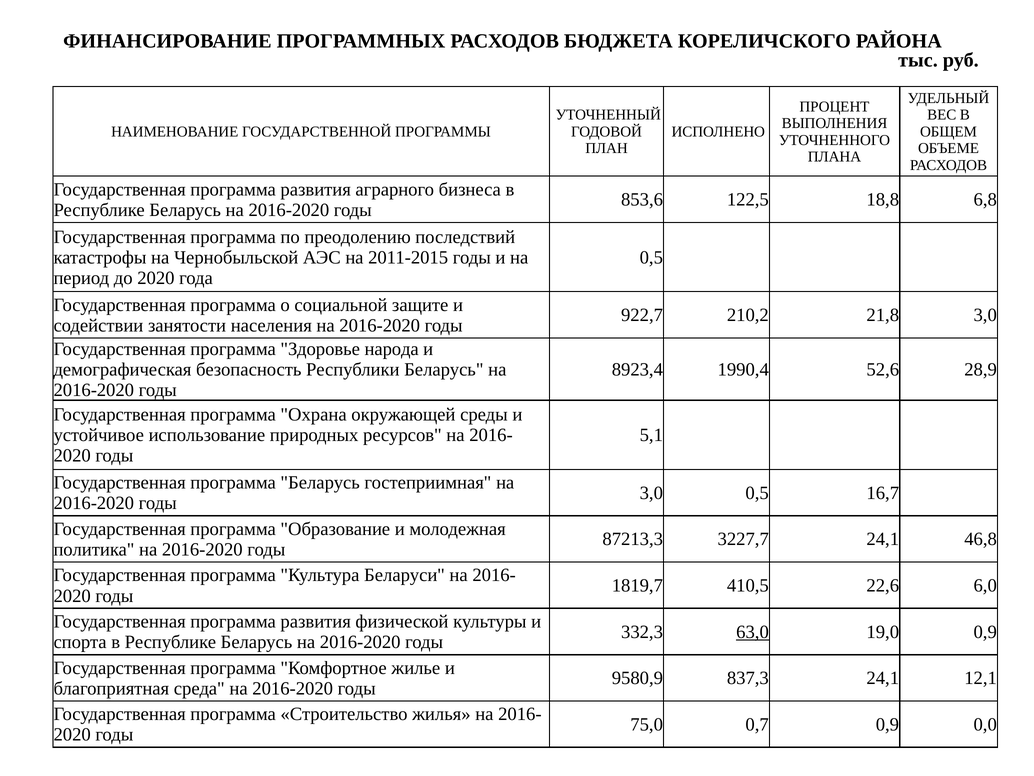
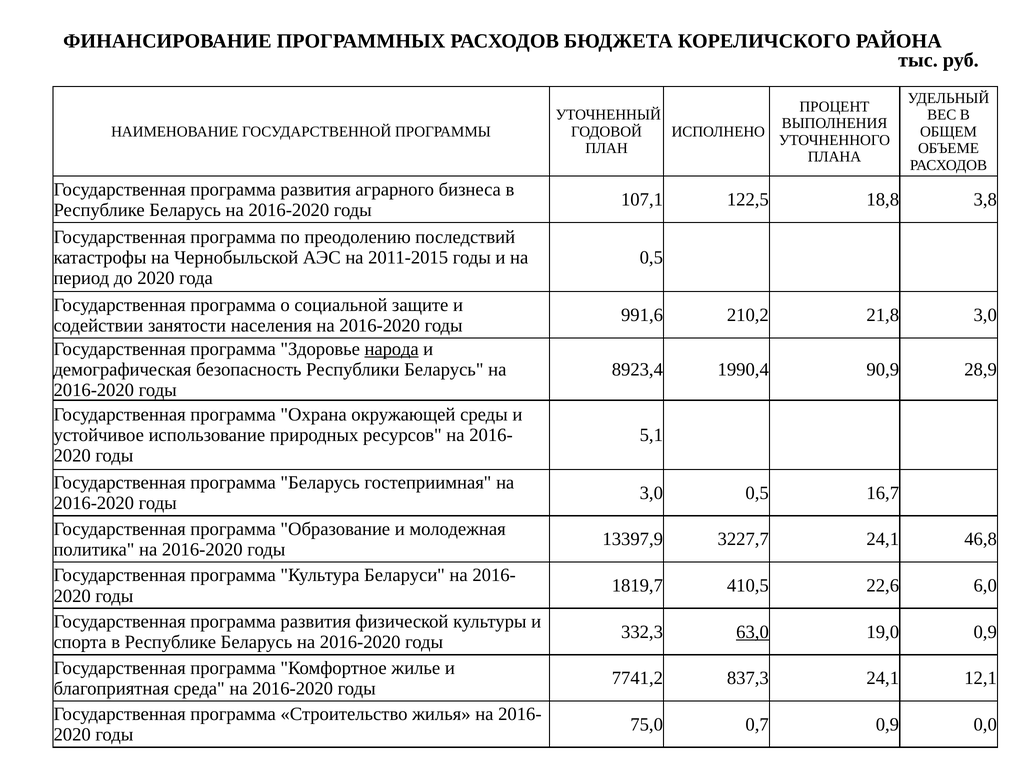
853,6: 853,6 -> 107,1 (642, 200)
6,8: 6,8 -> 3,8 (985, 200)
922,7: 922,7 -> 991,6 (642, 315)
народа underline: none -> present (392, 349)
52,6: 52,6 -> 90,9 (883, 369)
87213,3: 87213,3 -> 13397,9 (633, 539)
9580,9: 9580,9 -> 7741,2 (637, 678)
